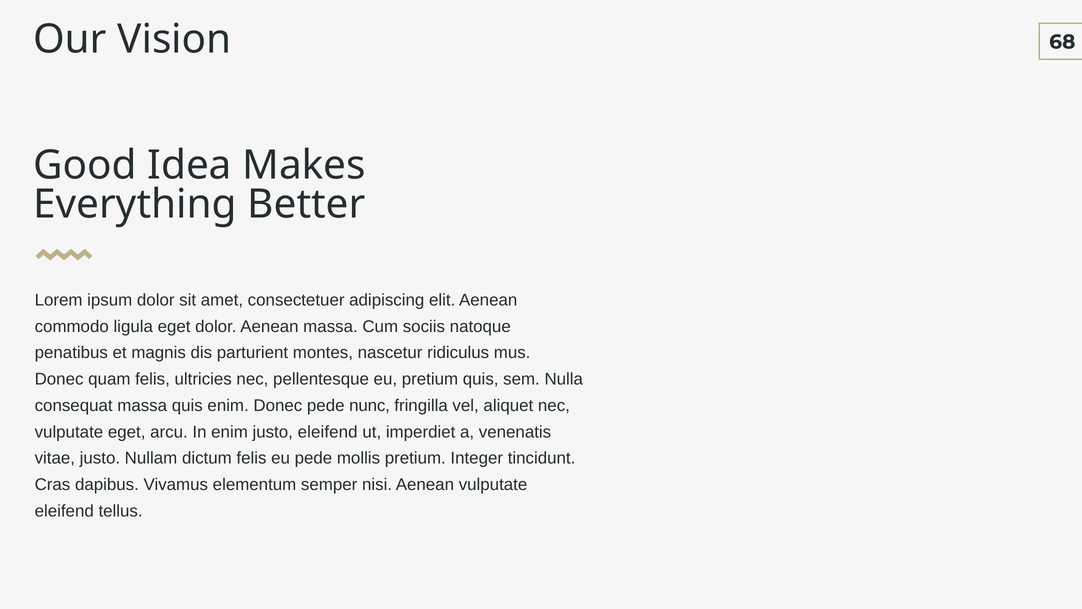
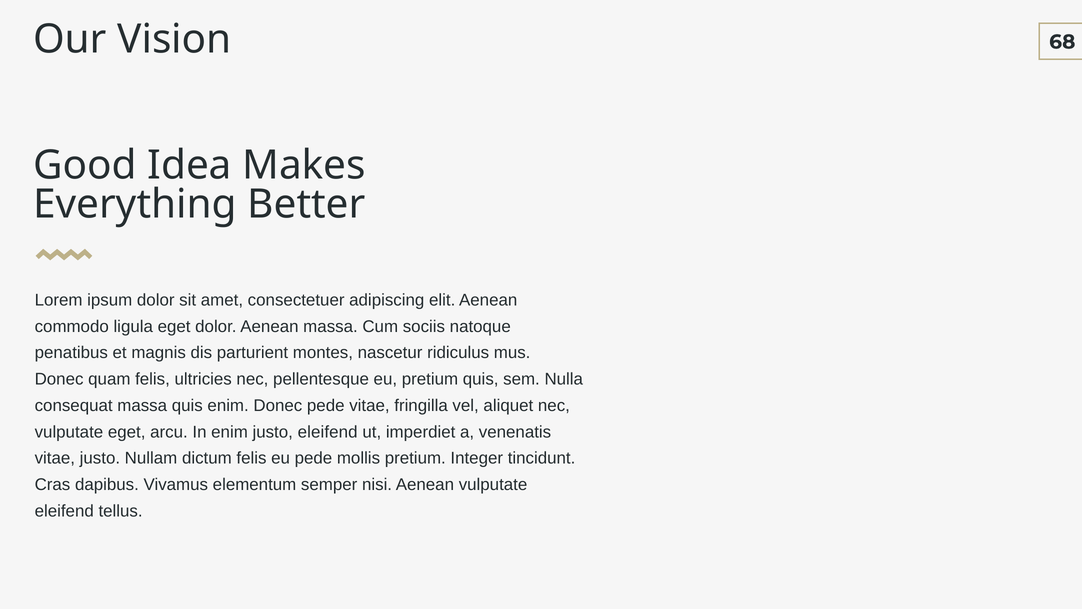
pede nunc: nunc -> vitae (369, 405)
